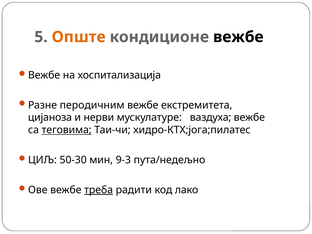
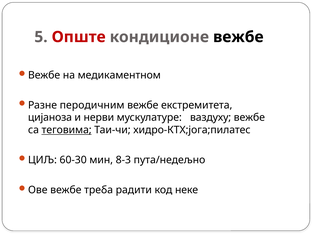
Опште colour: orange -> red (79, 37)
хоспитализација: хоспитализација -> медикаментном (119, 75)
ваздуха: ваздуха -> ваздуху (211, 118)
50-30: 50-30 -> 60-30 (73, 160)
9-3: 9-3 -> 8-3 (123, 160)
треба underline: present -> none (99, 190)
лако: лако -> неке (187, 190)
